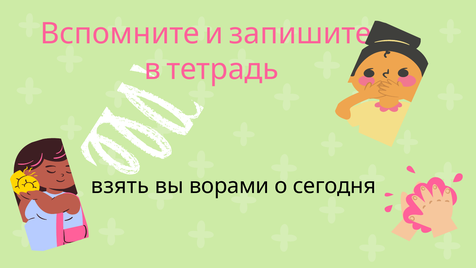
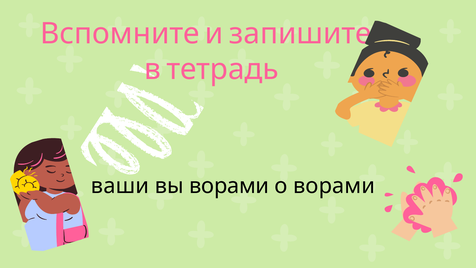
взять: взять -> ваши (120, 186)
о сегодня: сегодня -> ворами (334, 186)
